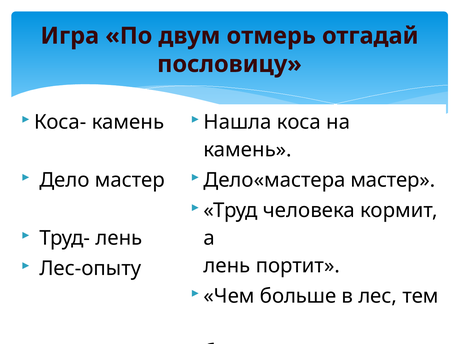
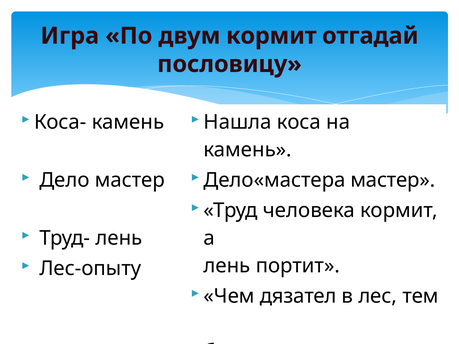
двум отмерь: отмерь -> кормит (271, 36)
Чем больше: больше -> дязател (298, 296)
